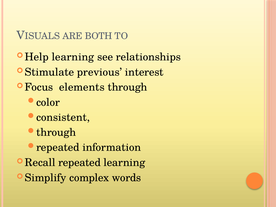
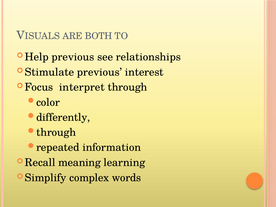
learning: learning -> previous (73, 57)
elements: elements -> interpret (82, 87)
consistent: consistent -> differently (63, 117)
repeated: repeated -> meaning (80, 163)
